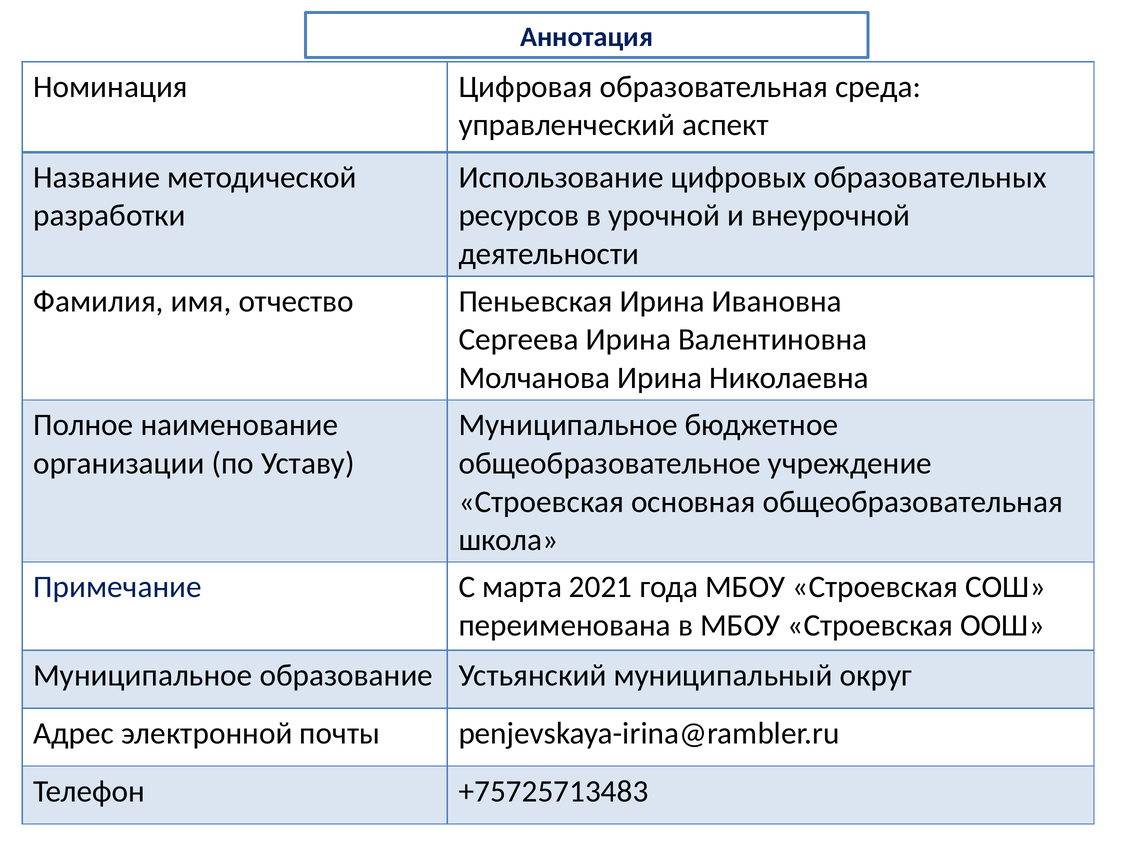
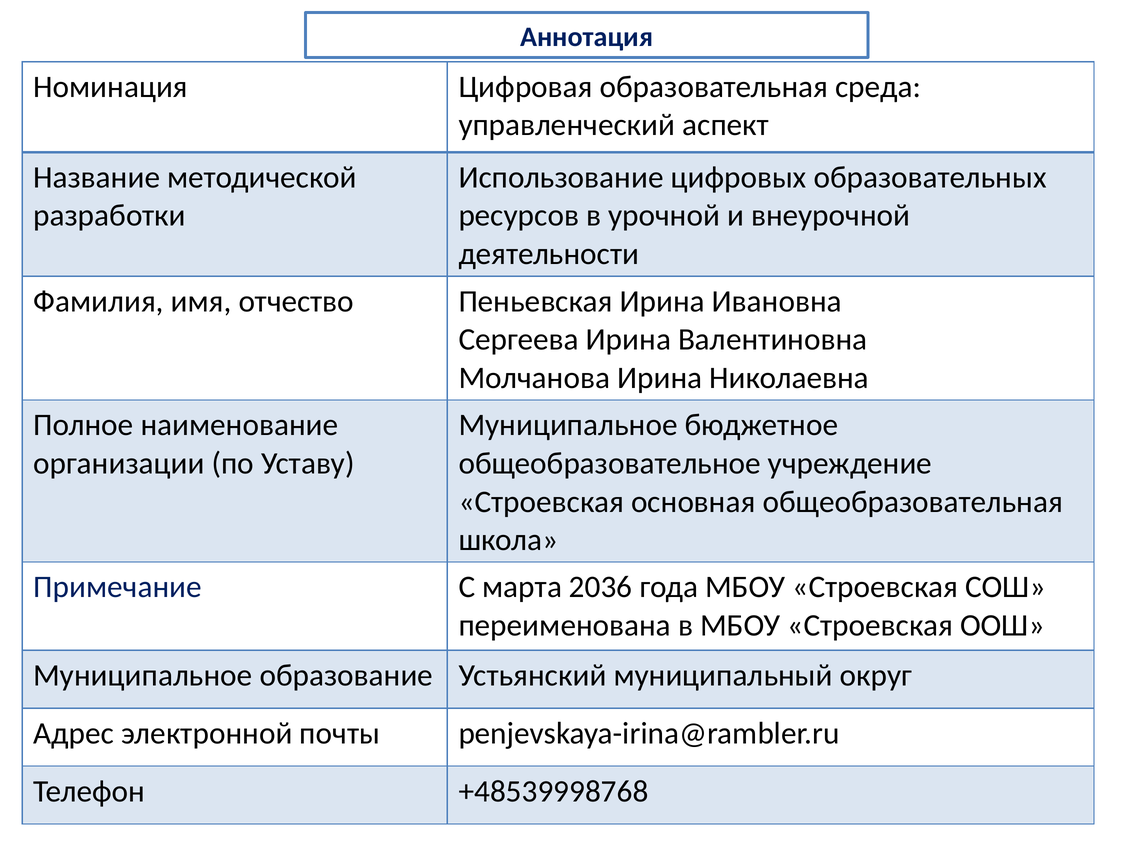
2021: 2021 -> 2036 (601, 587)
+75725713483: +75725713483 -> +48539998768 (554, 791)
